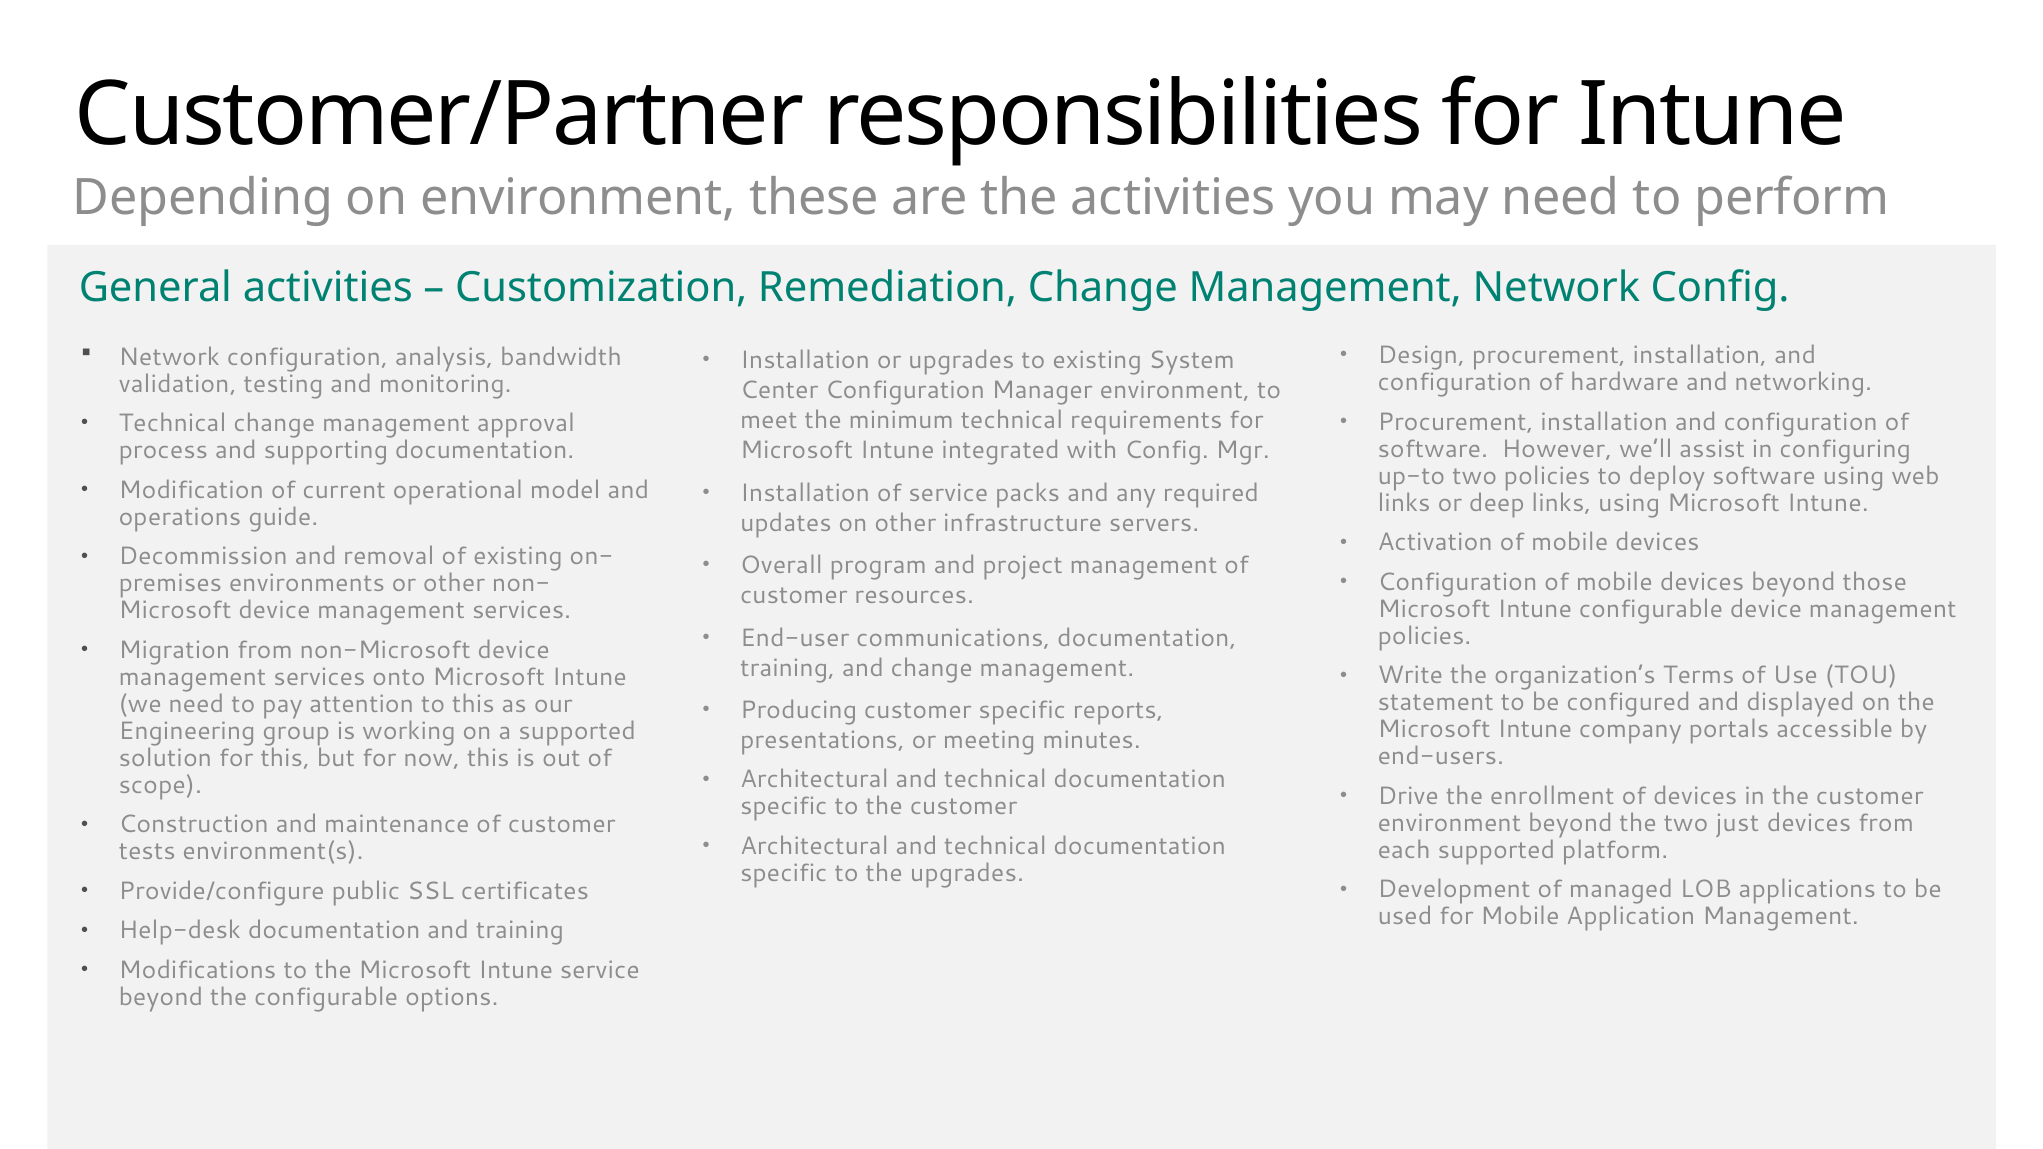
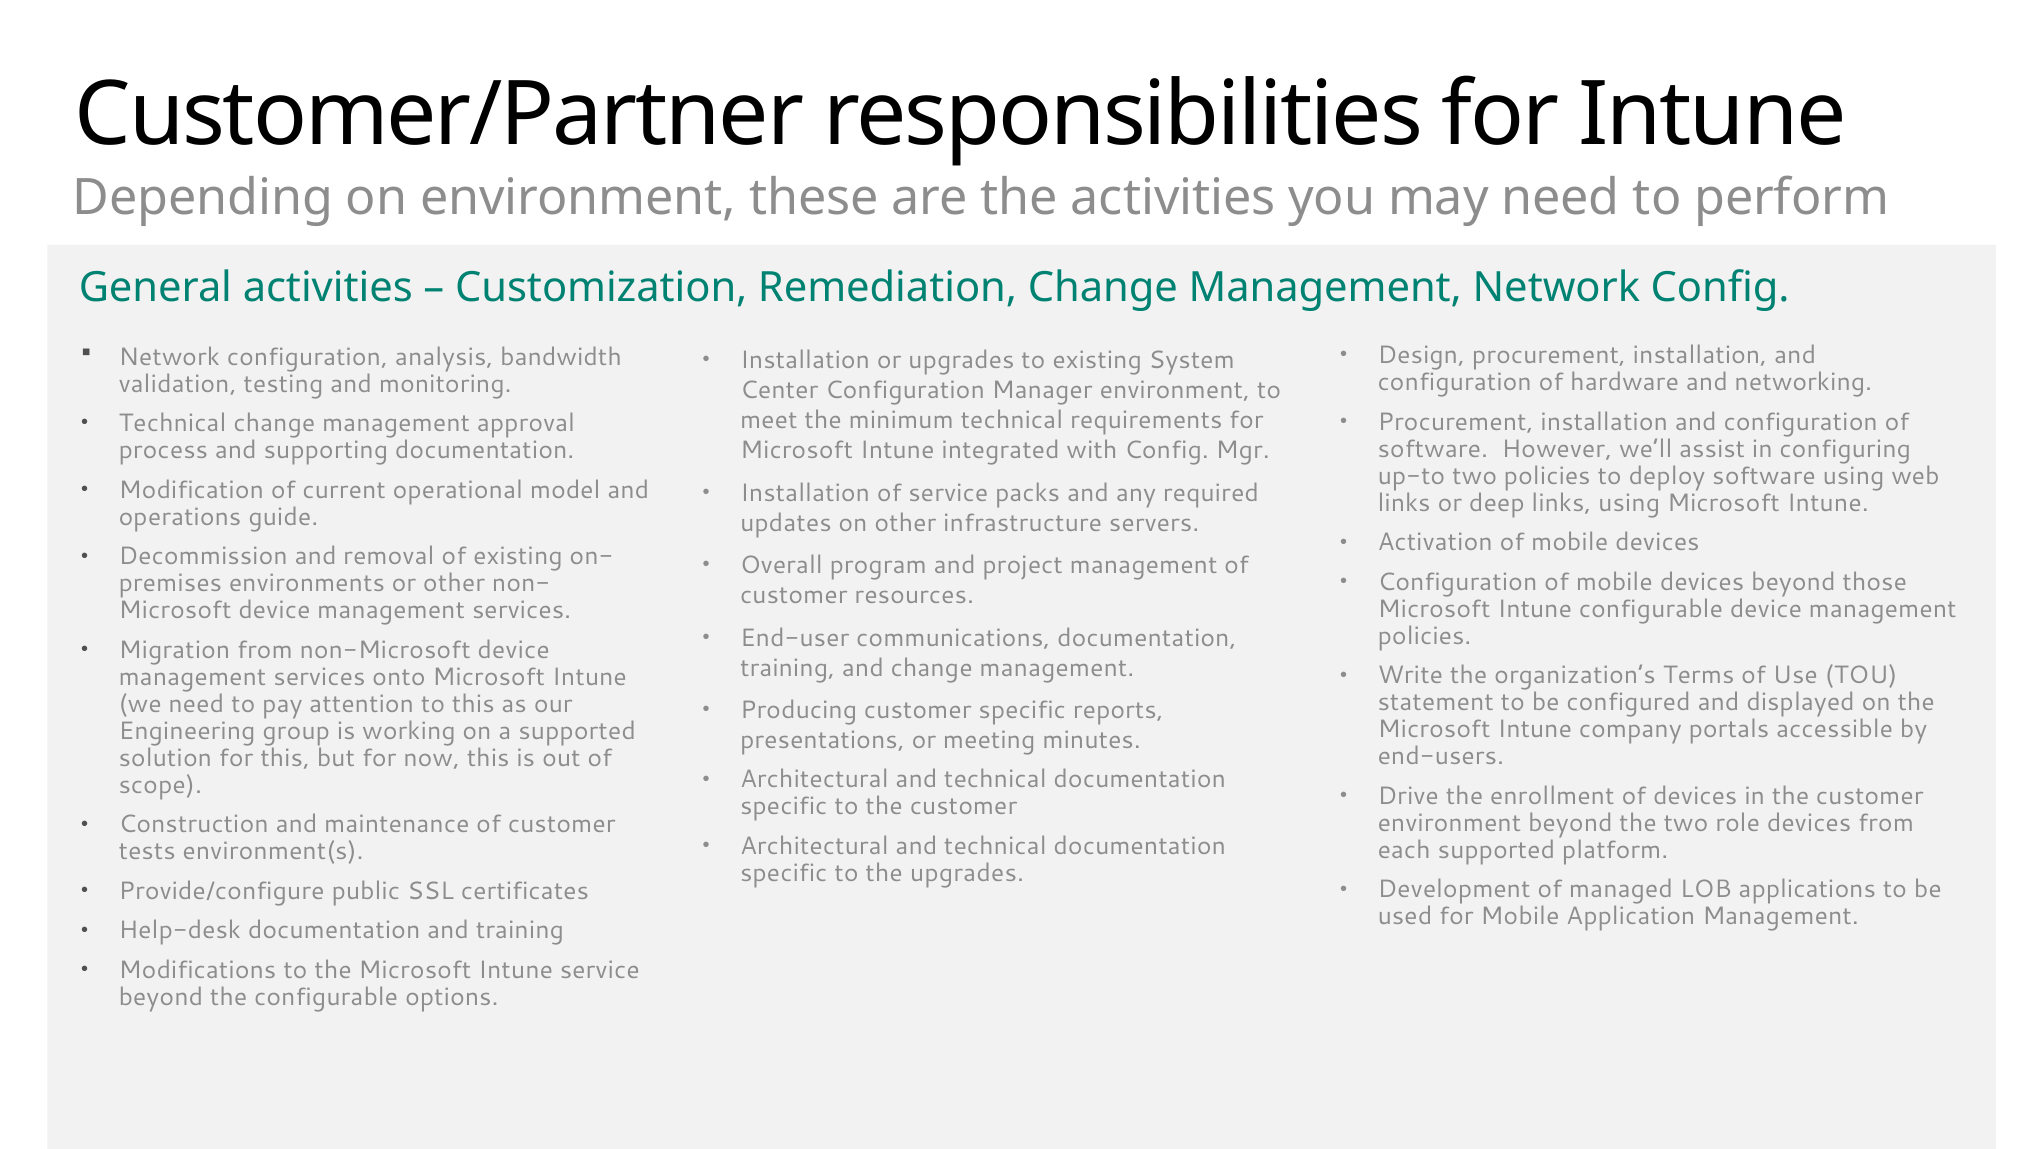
just: just -> role (1738, 823)
